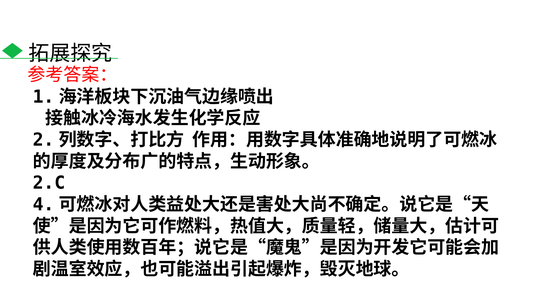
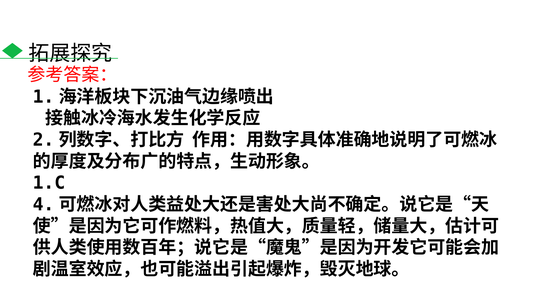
2.C: 2.C -> 1.C (49, 183)
